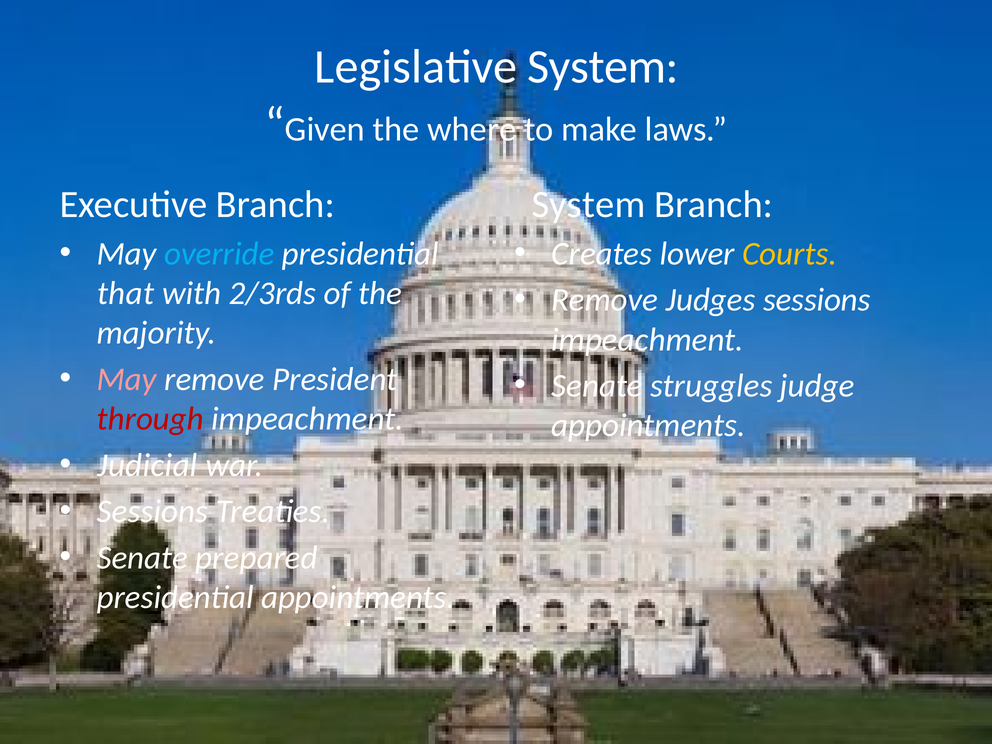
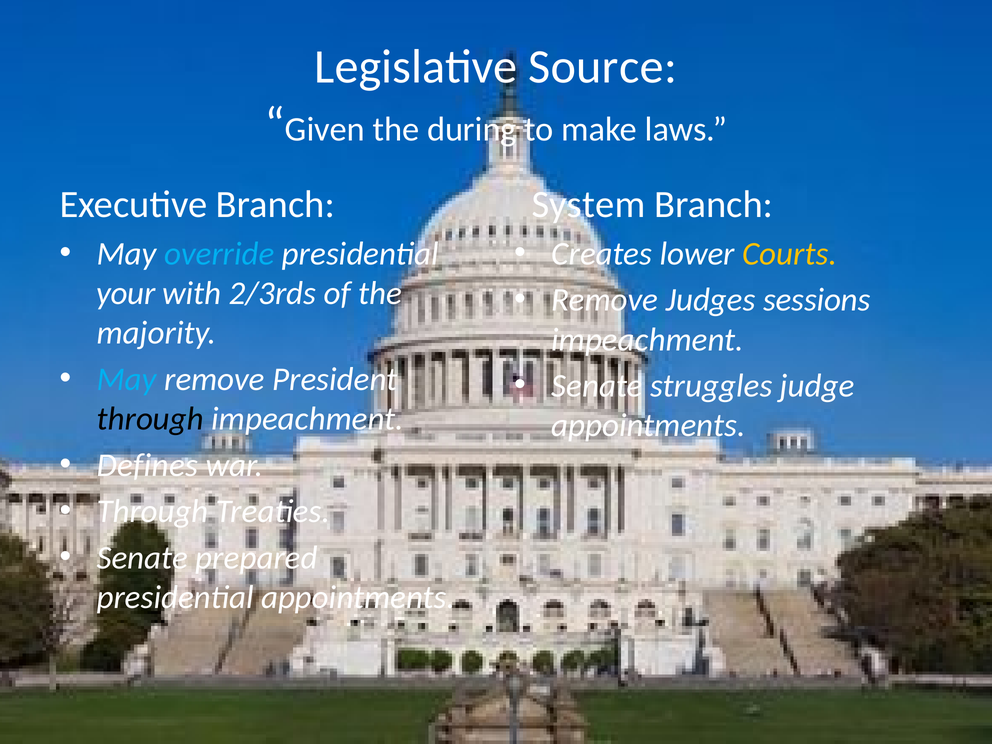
Legislative System: System -> Source (603, 67)
where: where -> during (472, 129)
that: that -> your (126, 293)
May colour: pink -> light blue (127, 379)
through colour: red -> black (150, 419)
Judicial: Judicial -> Defines (147, 465)
Sessions: Sessions -> Through (153, 512)
